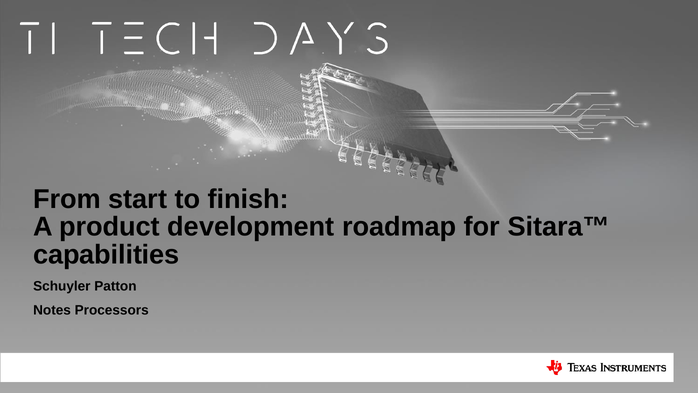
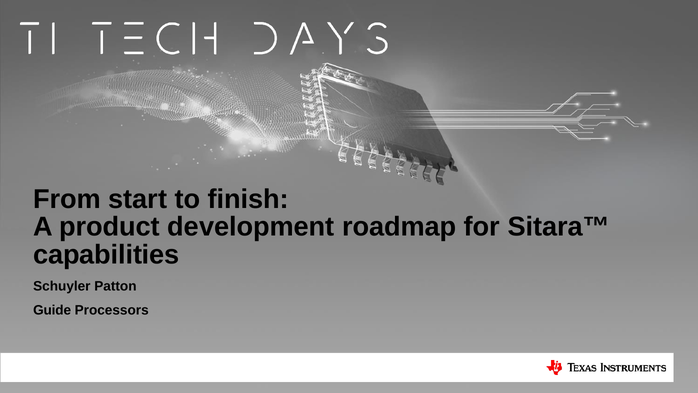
Notes: Notes -> Guide (52, 310)
